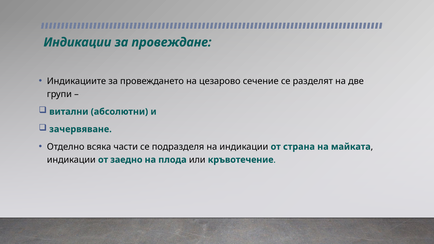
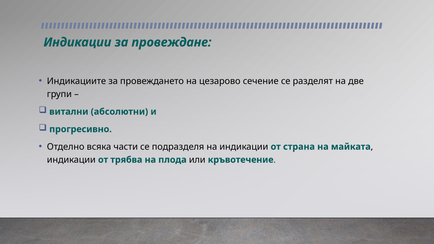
зачервяване: зачервяване -> прогресивно (81, 129)
заедно: заедно -> трябва (126, 160)
